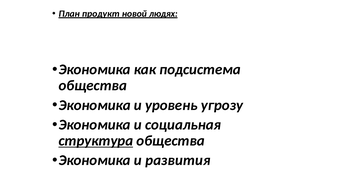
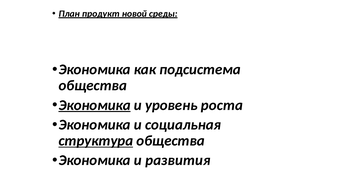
людях: людях -> среды (163, 14)
Экономика underline: none -> present (95, 105)
угрозу: угрозу -> роста (222, 105)
